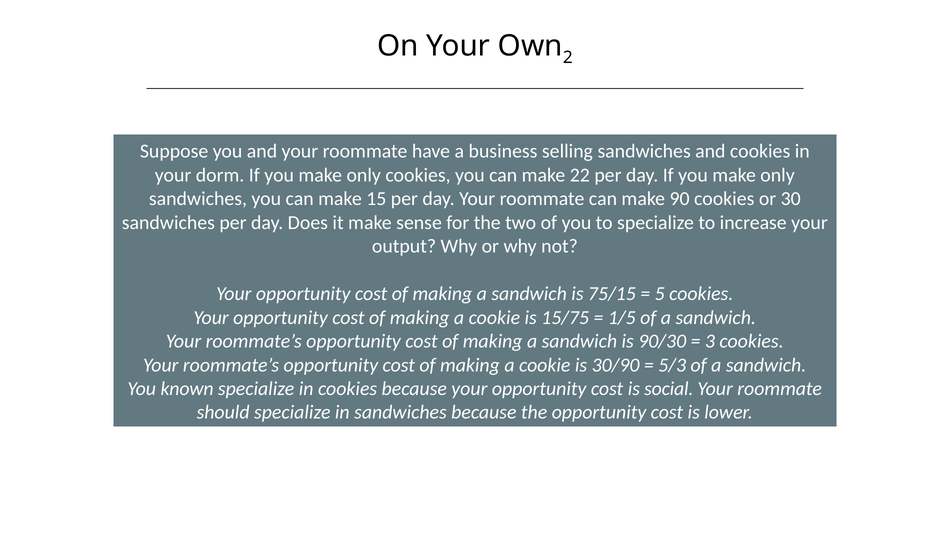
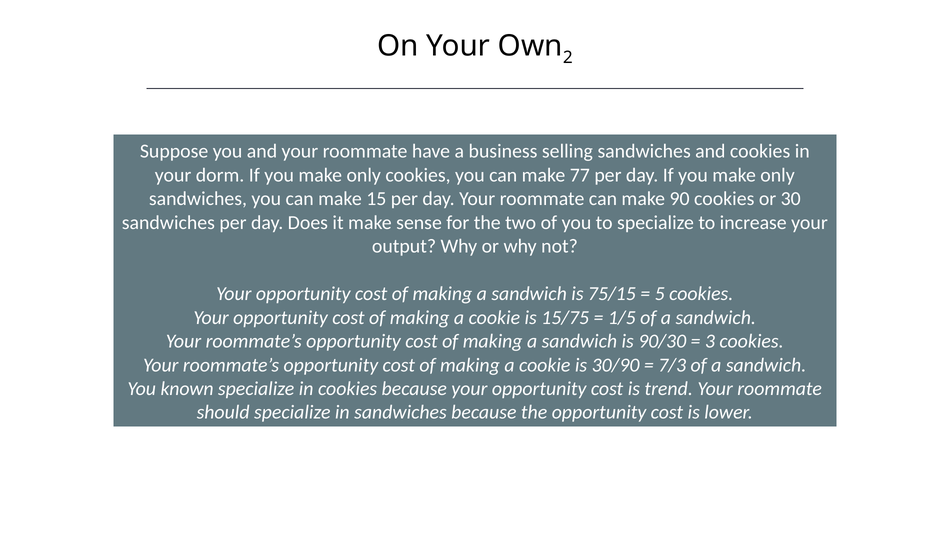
22: 22 -> 77 (580, 175)
5/3: 5/3 -> 7/3 (672, 365)
social: social -> trend (669, 389)
